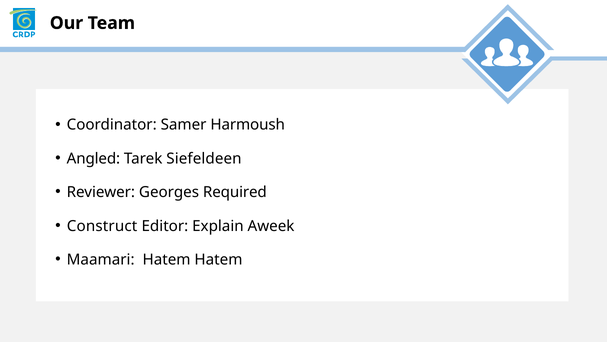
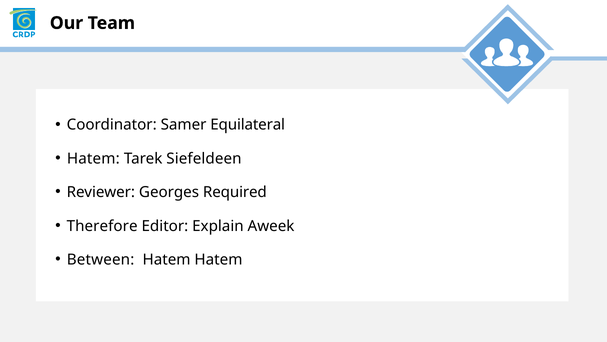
Harmoush: Harmoush -> Equilateral (248, 125)
Angled: Angled -> Hatem (93, 158)
Construct: Construct -> Therefore (102, 226)
Maamari: Maamari -> Between (101, 259)
